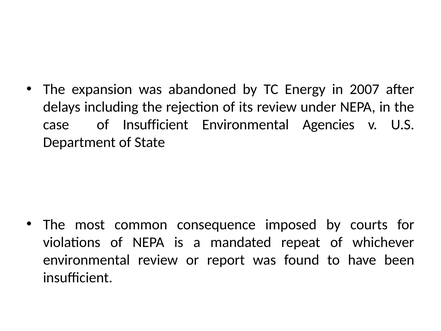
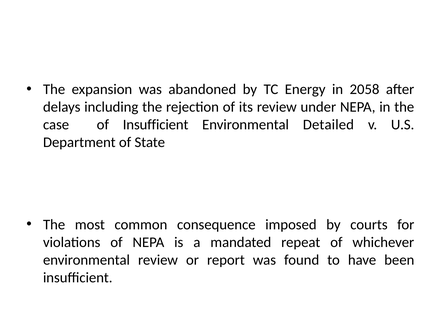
2007: 2007 -> 2058 (365, 89)
Agencies: Agencies -> Detailed (328, 125)
